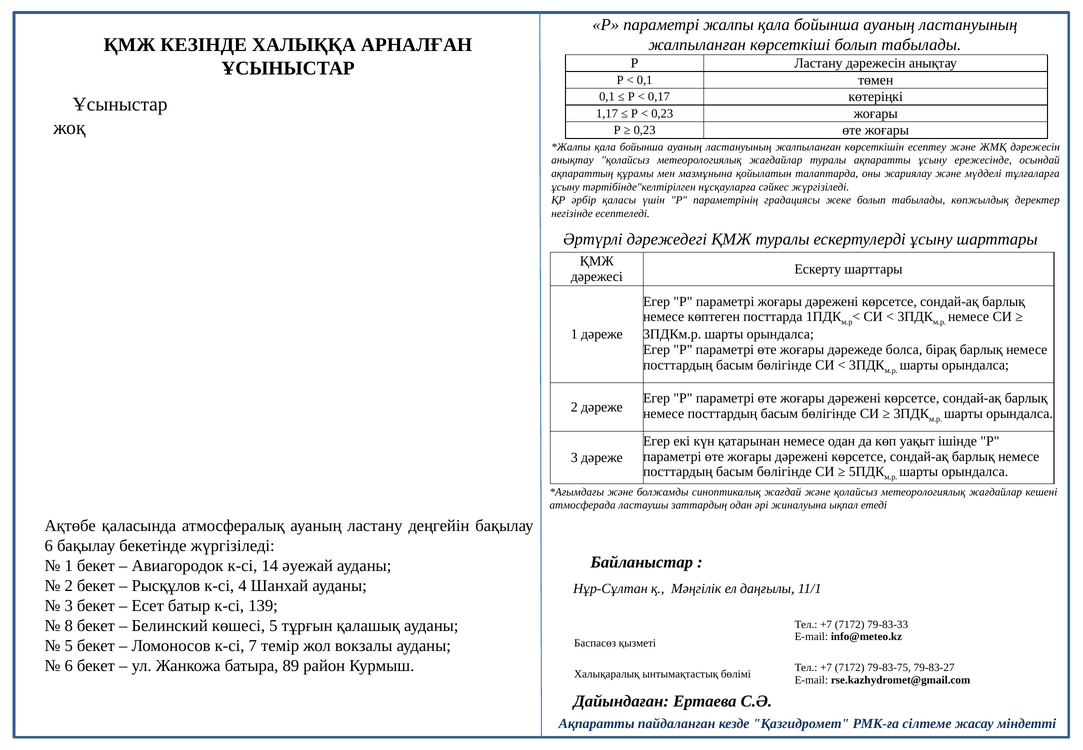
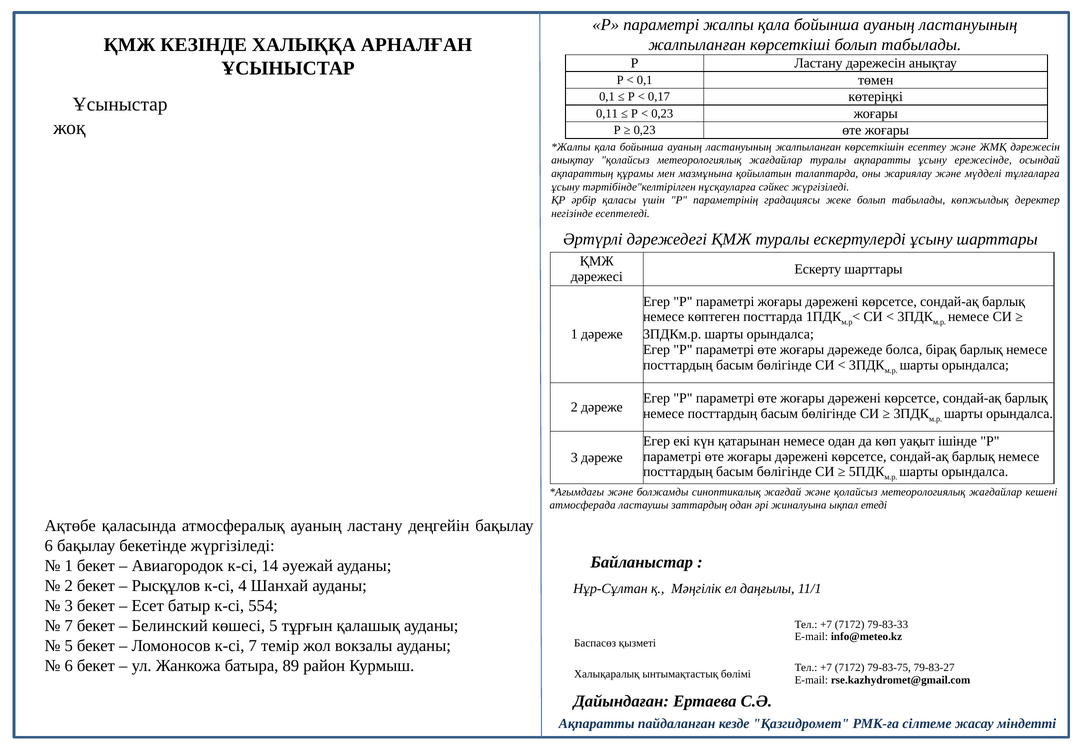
1,17: 1,17 -> 0,11 (607, 113)
139: 139 -> 554 (263, 605)
8: 8 -> 7 (69, 625)
